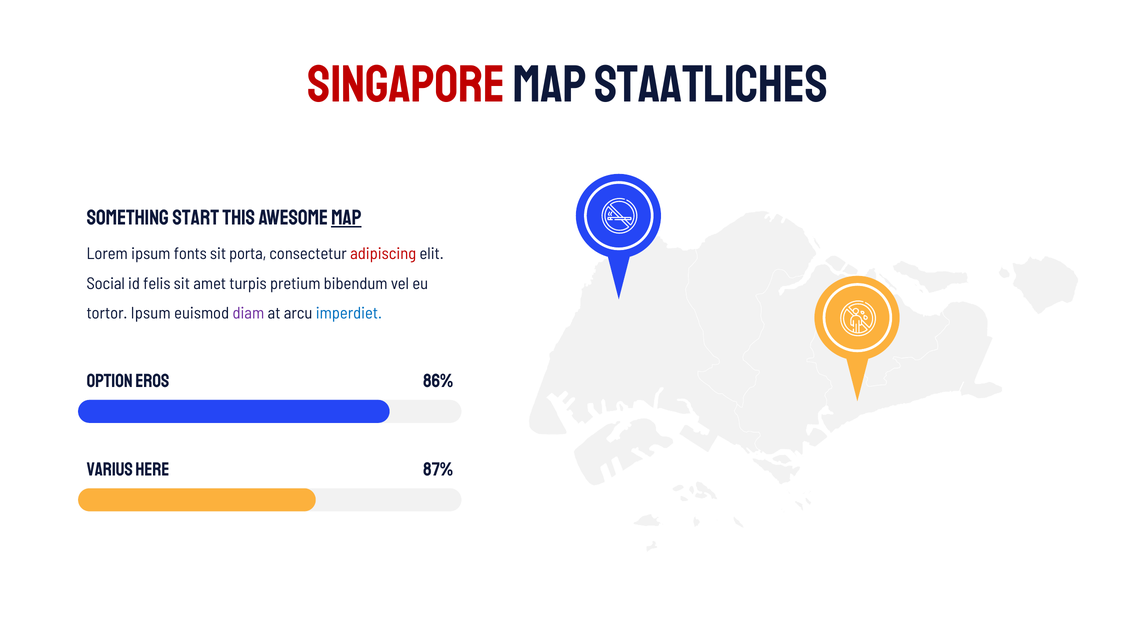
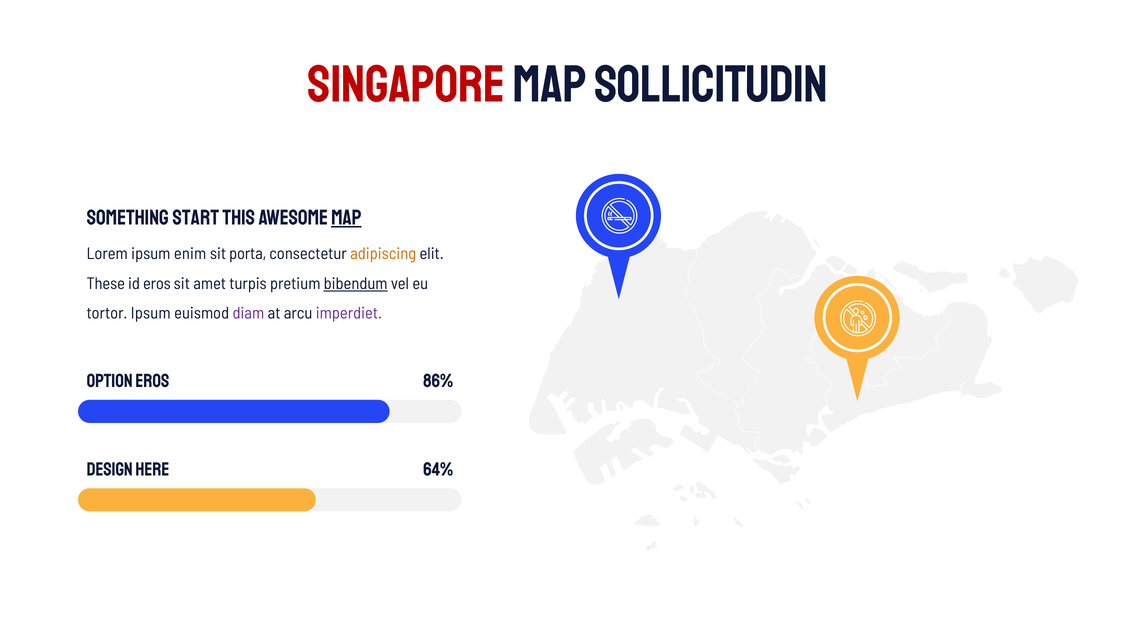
Staatliches: Staatliches -> Sollicitudin (711, 84)
fonts: fonts -> enim (190, 254)
adipiscing colour: red -> orange (383, 254)
Social: Social -> These (106, 284)
id felis: felis -> eros (157, 284)
bibendum underline: none -> present (356, 284)
imperdiet colour: blue -> purple (349, 314)
Varius: Varius -> Design (110, 469)
87%: 87% -> 64% (438, 469)
